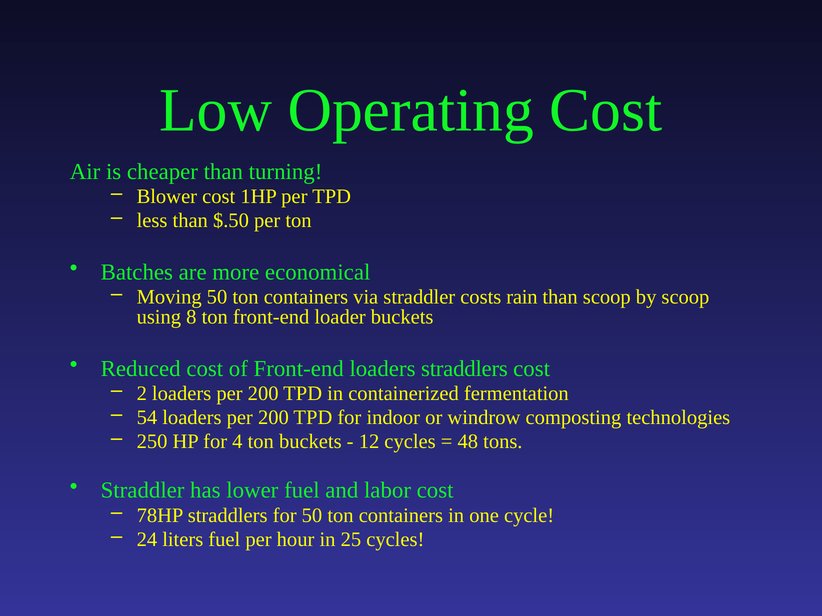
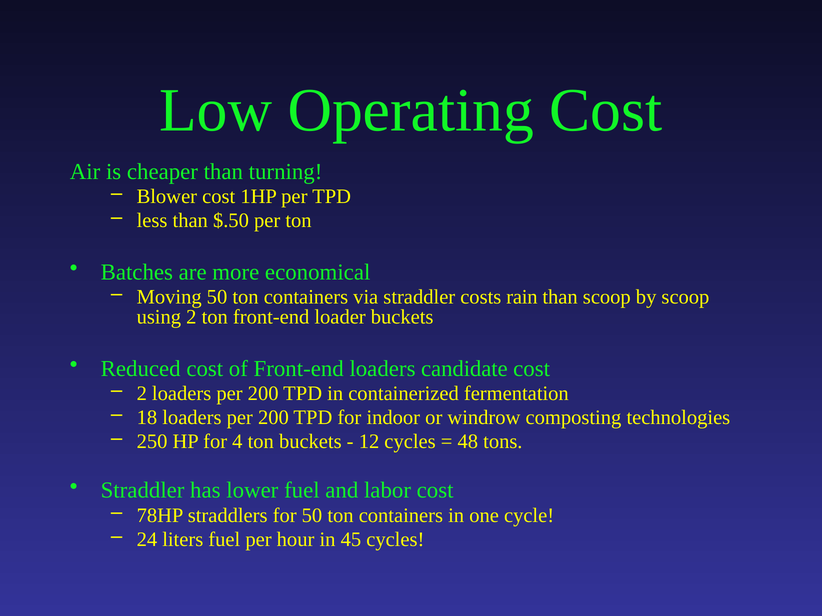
using 8: 8 -> 2 (191, 317)
loaders straddlers: straddlers -> candidate (464, 369)
54: 54 -> 18 (147, 418)
25: 25 -> 45 (351, 540)
